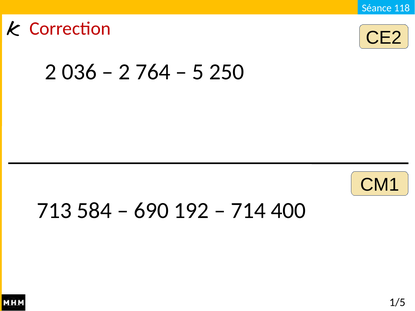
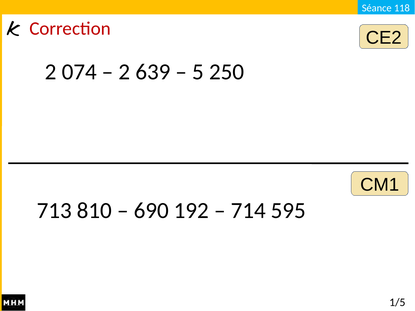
036: 036 -> 074 (79, 72)
764: 764 -> 639 (153, 72)
584: 584 -> 810 (94, 211)
400: 400 -> 595 (288, 211)
